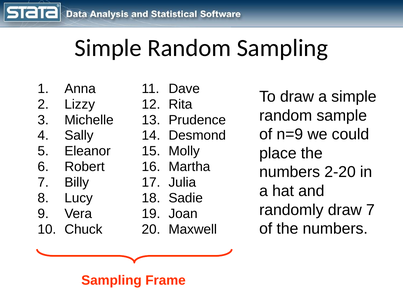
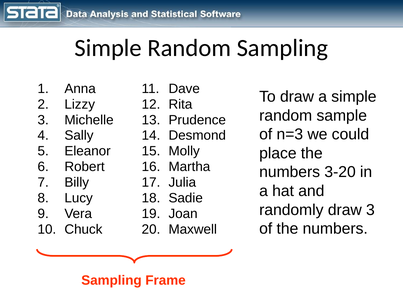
n=9: n=9 -> n=3 (290, 134)
2-20: 2-20 -> 3-20 (340, 172)
draw 7: 7 -> 3 (370, 209)
